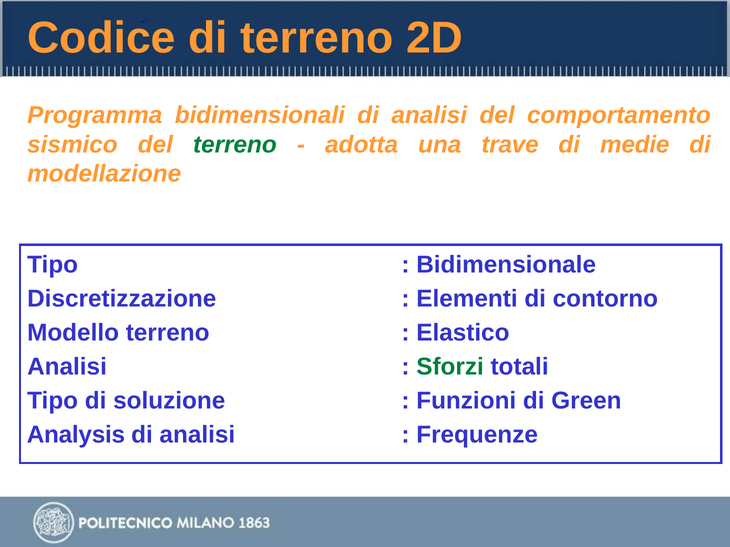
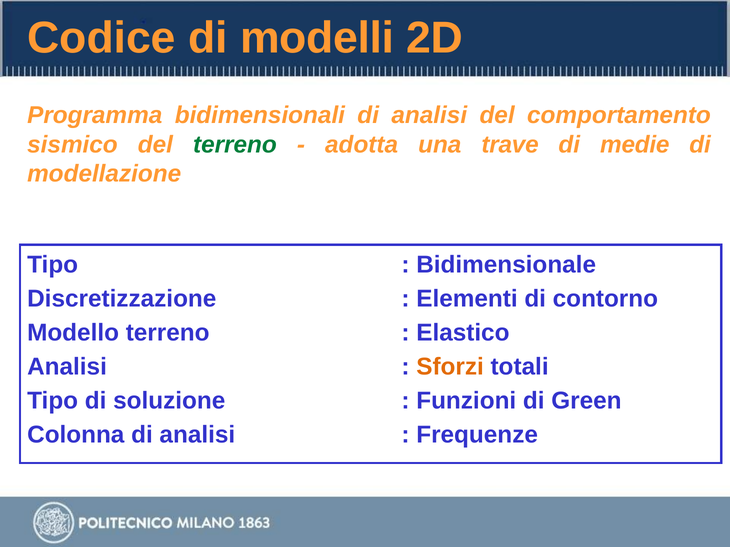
di terreno: terreno -> modelli (317, 38)
Sforzi colour: green -> orange (450, 367)
Analysis: Analysis -> Colonna (76, 435)
